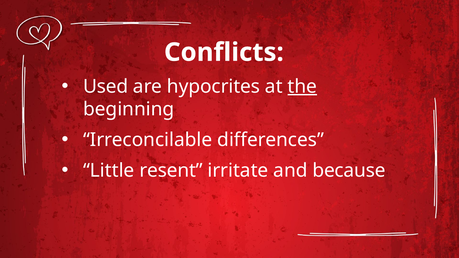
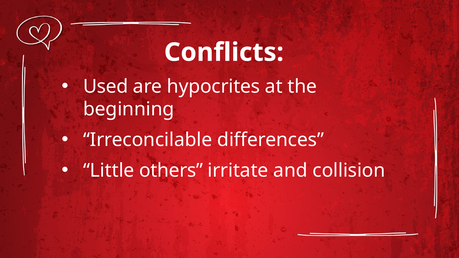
the underline: present -> none (302, 87)
resent: resent -> others (171, 171)
because: because -> collision (349, 171)
